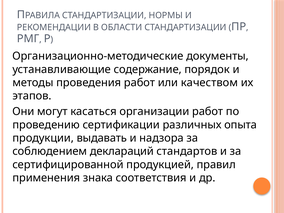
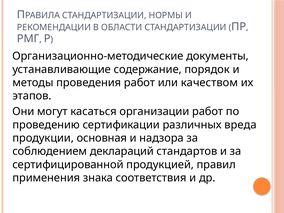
опыта: опыта -> вреда (241, 125)
выдавать: выдавать -> основная (102, 138)
